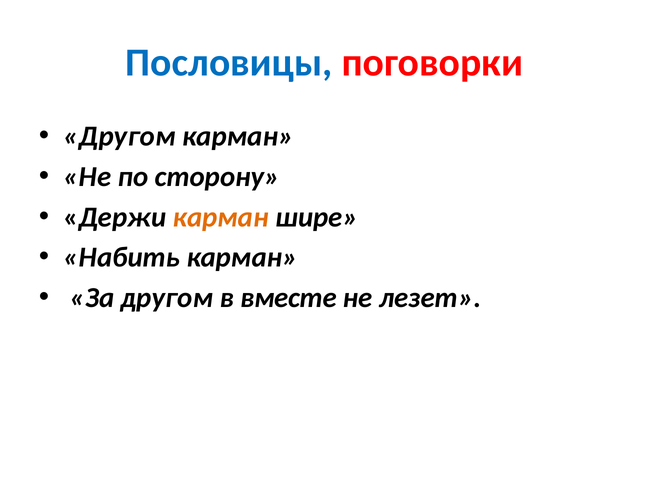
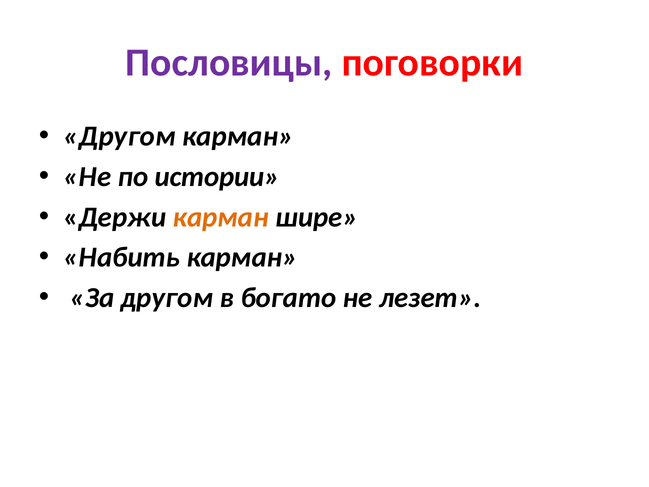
Пословицы colour: blue -> purple (229, 63)
сторону: сторону -> истории (217, 177)
вместе: вместе -> богато (288, 298)
